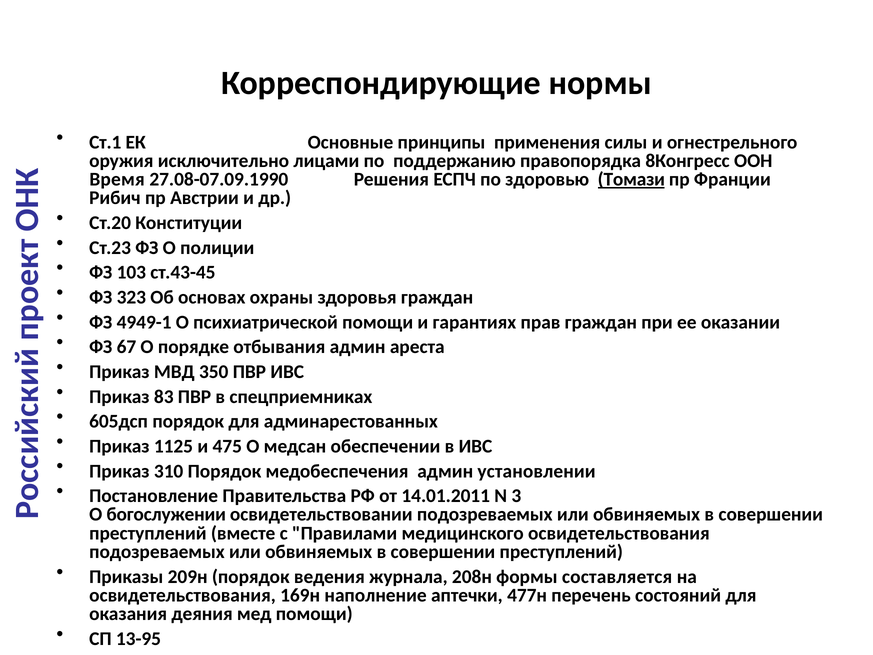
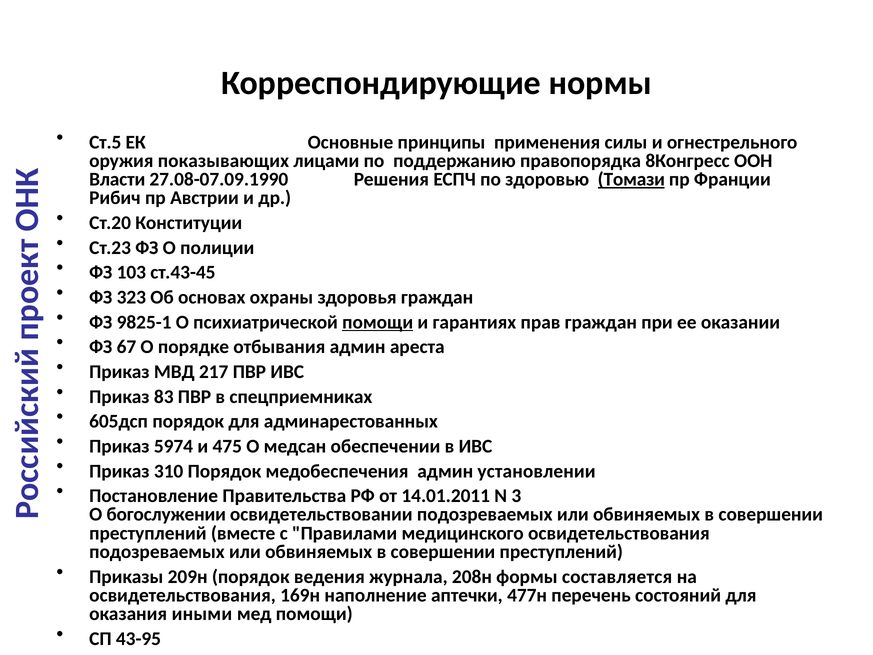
Ст.1: Ст.1 -> Ст.5 (105, 142)
исключительно: исключительно -> показывающих (223, 161)
Время: Время -> Власти (117, 179)
4949-1: 4949-1 -> 9825-1 (144, 322)
помощи underline: none -> present (378, 322)
350: 350 -> 217 (214, 372)
1125: 1125 -> 5974 (173, 446)
деяния: деяния -> иными (202, 614)
13-95: 13-95 -> 43-95 (139, 639)
